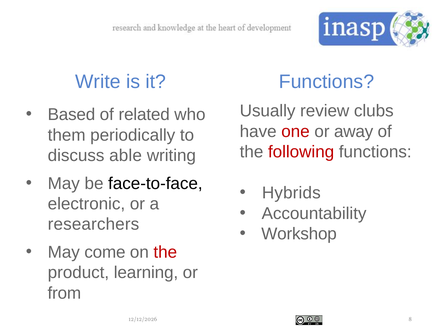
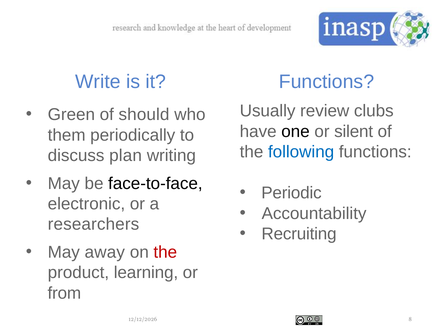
Based: Based -> Green (71, 114)
related: related -> should (144, 114)
one colour: red -> black (295, 131)
away: away -> silent (354, 131)
following colour: red -> blue (301, 152)
able: able -> plan (126, 155)
Hybrids: Hybrids -> Periodic (291, 193)
Workshop: Workshop -> Recruiting (299, 234)
come: come -> away (105, 252)
